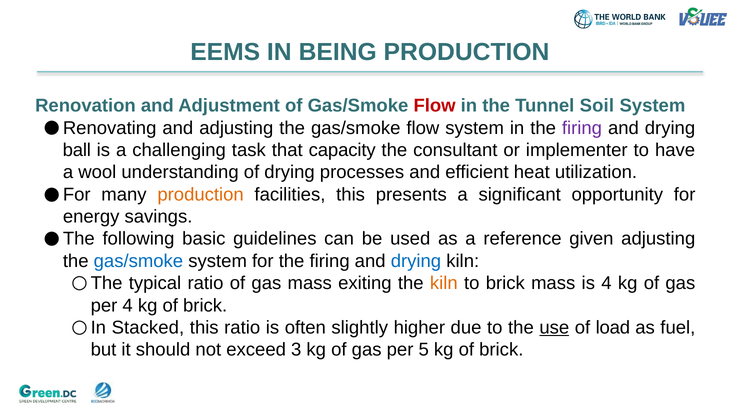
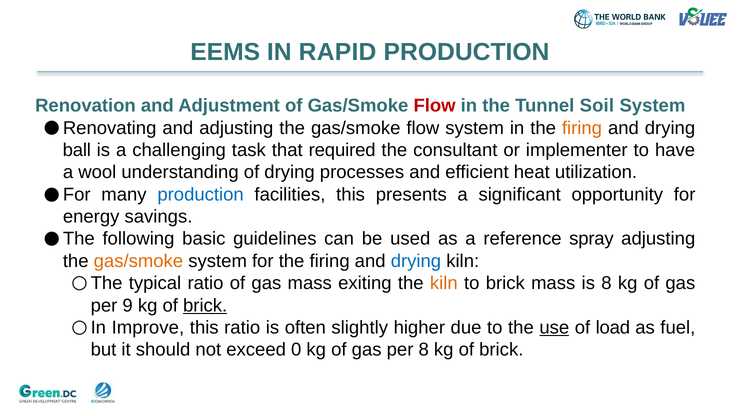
BEING: BEING -> RAPID (338, 52)
firing colour: purple -> orange (582, 128)
capacity: capacity -> required (342, 150)
production colour: orange -> blue (201, 195)
given: given -> spray (591, 239)
gas/smoke colour: blue -> orange (138, 261)
is 4: 4 -> 8 (606, 283)
per 4: 4 -> 9 (128, 306)
brick underline: none -> present (205, 306)
Stacked: Stacked -> Improve (148, 328)
3: 3 -> 0 (296, 350)
per 5: 5 -> 8 (424, 350)
